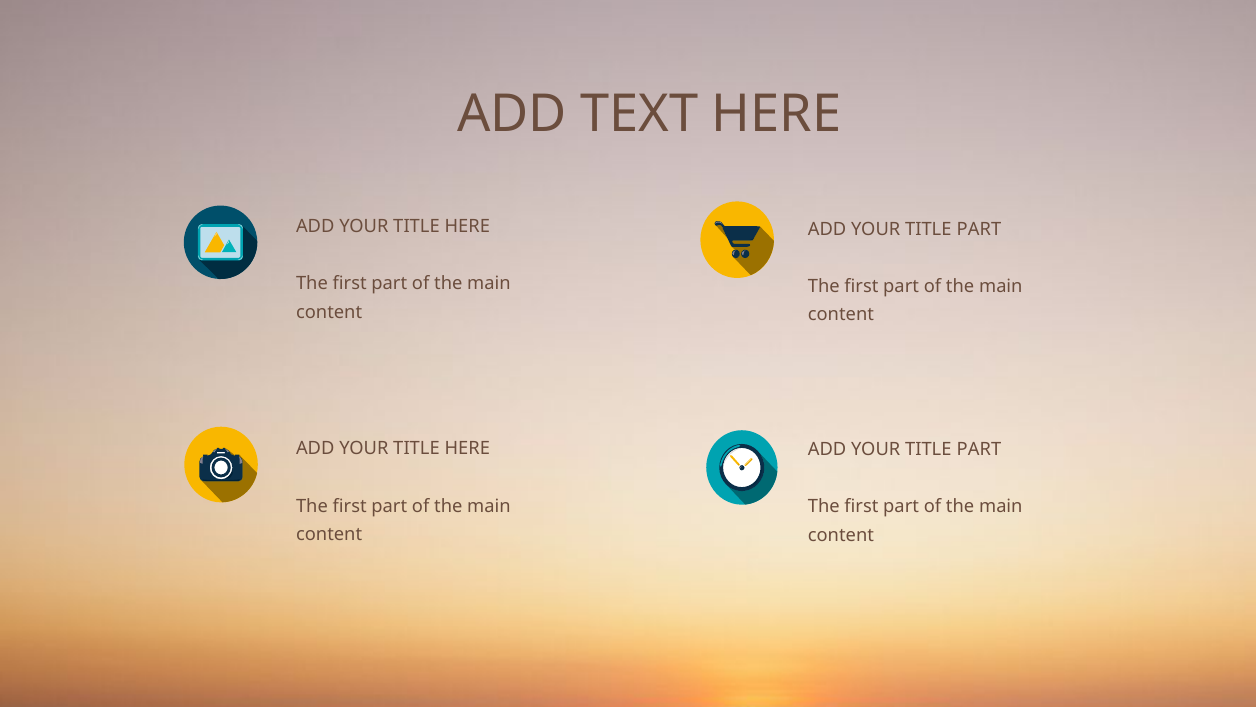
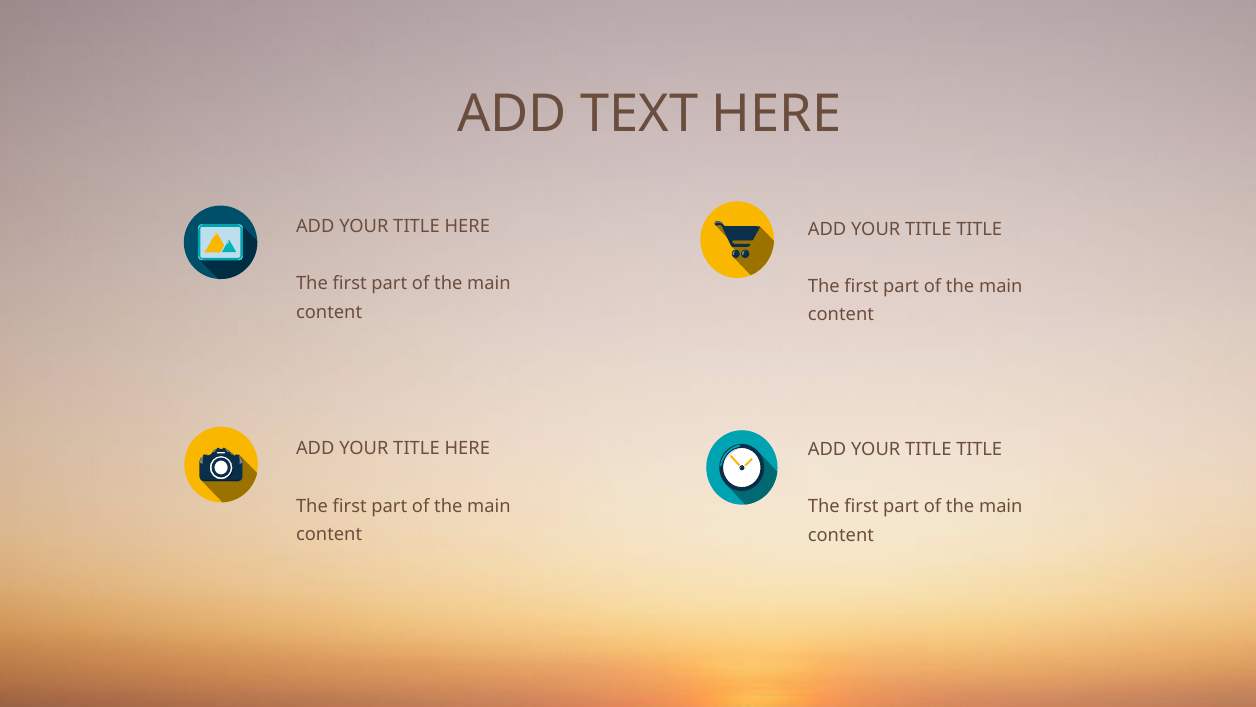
PART: PART -> TITLE (979, 229)
PART: PART -> TITLE (979, 449)
